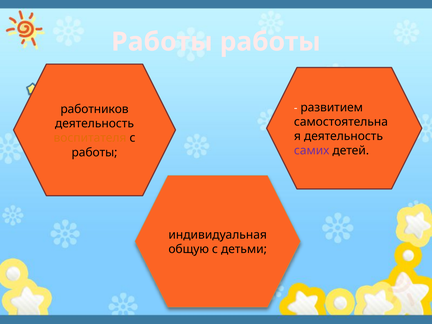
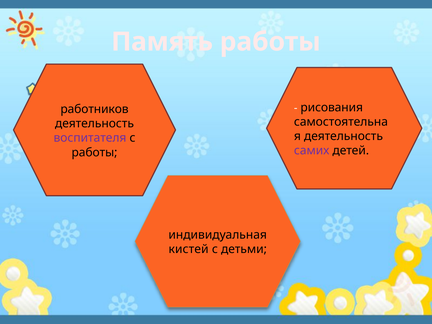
Работы: Работы -> Память (162, 42)
развитием: развитием -> рисования (332, 107)
воспитателя colour: orange -> purple (90, 138)
общую: общую -> кистей (189, 249)
